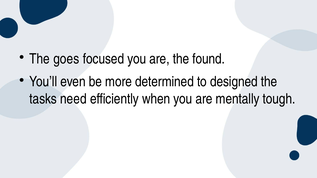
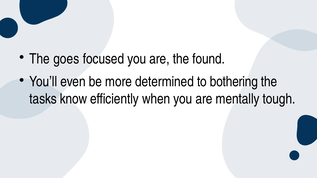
designed: designed -> bothering (234, 82)
need: need -> know (73, 99)
